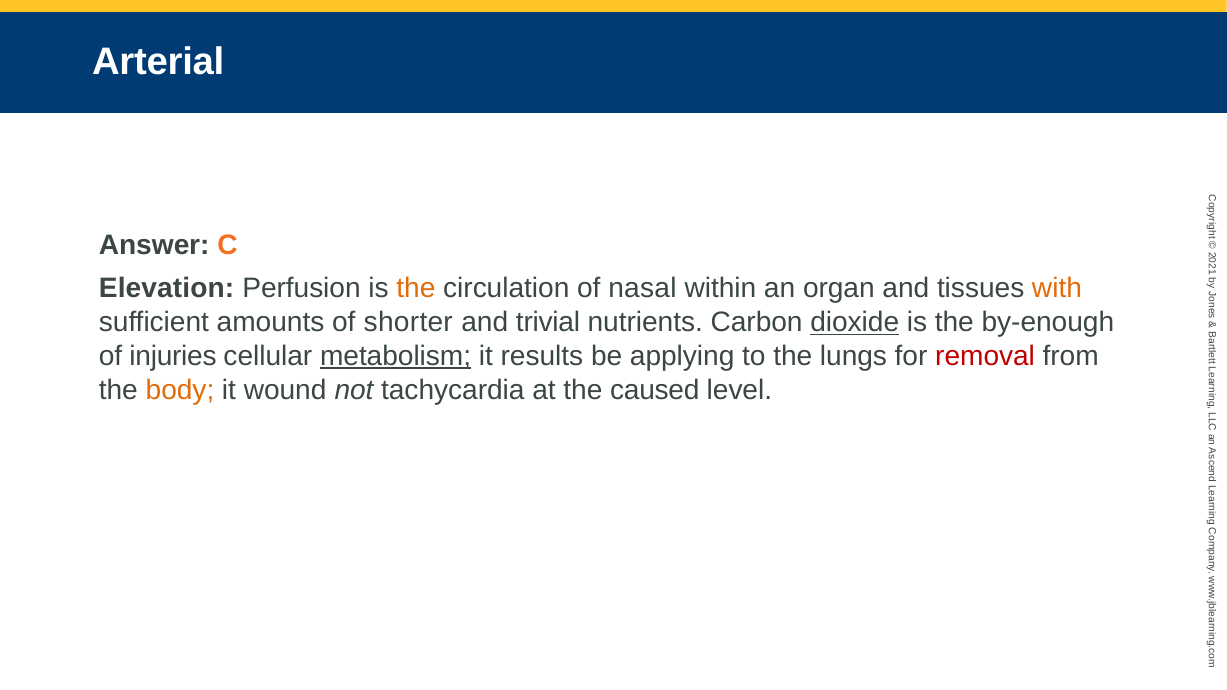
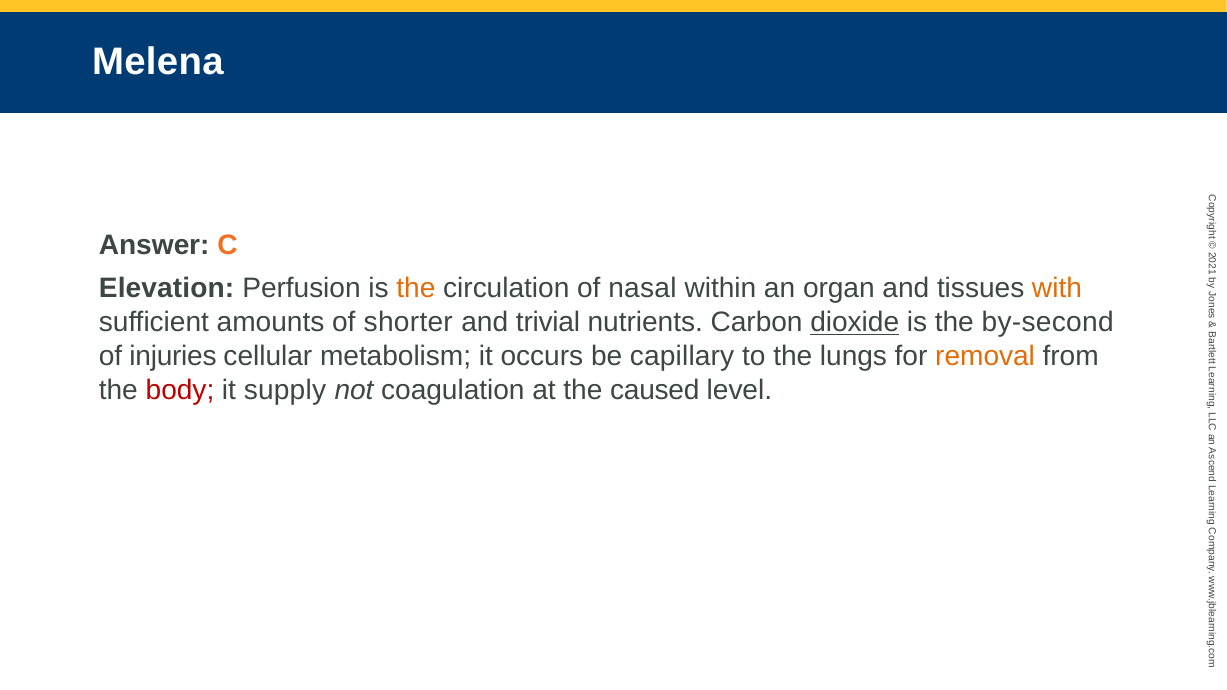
Arterial: Arterial -> Melena (158, 62)
by-enough: by-enough -> by-second (1048, 323)
metabolism underline: present -> none (396, 356)
results: results -> occurs (542, 356)
applying: applying -> capillary (682, 356)
removal colour: red -> orange (985, 356)
body colour: orange -> red (180, 390)
wound: wound -> supply (285, 390)
tachycardia: tachycardia -> coagulation (453, 390)
